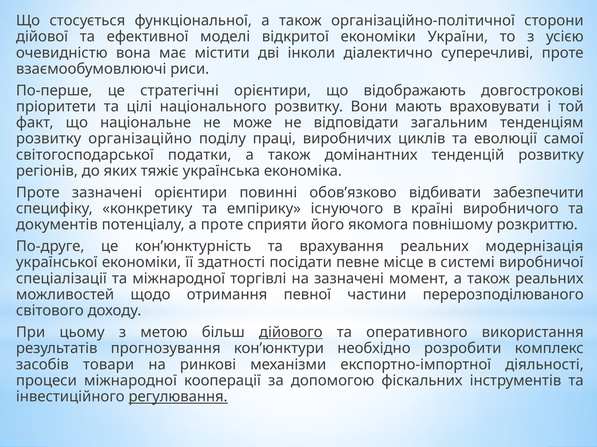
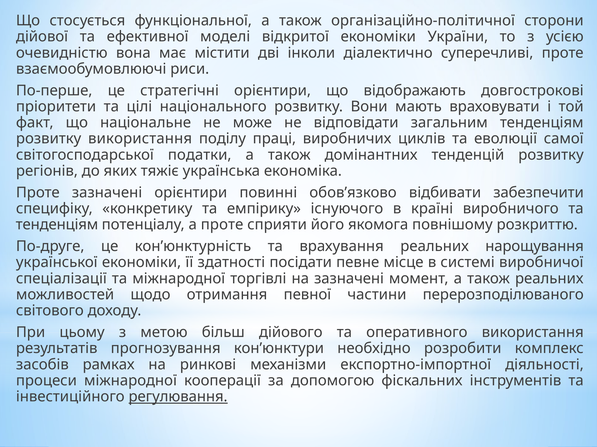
розвитку організаційно: організаційно -> використання (140, 139)
документів: документів -> тенденціям (57, 225)
модернізація: модернізація -> нарощування (535, 247)
дійового underline: present -> none (291, 333)
товари: товари -> рамках (109, 365)
